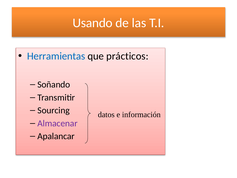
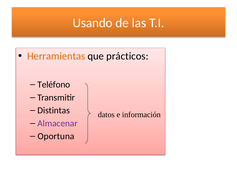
Herramientas colour: blue -> orange (56, 56)
Soñando: Soñando -> Teléfono (54, 84)
Sourcing: Sourcing -> Distintas (54, 110)
Apalancar: Apalancar -> Oportuna (56, 136)
